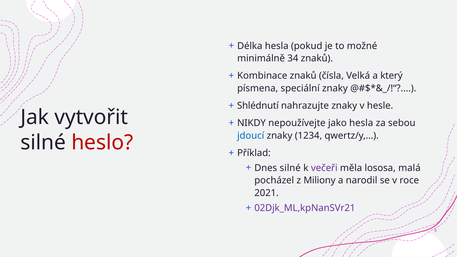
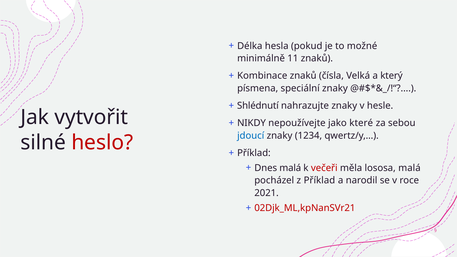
34: 34 -> 11 (293, 59)
jako hesla: hesla -> které (361, 123)
Dnes silné: silné -> malá (290, 168)
večeři colour: purple -> red (324, 168)
z Miliony: Miliony -> Příklad (319, 181)
02Djk_ML,kpNanSVr21 colour: purple -> red (305, 208)
